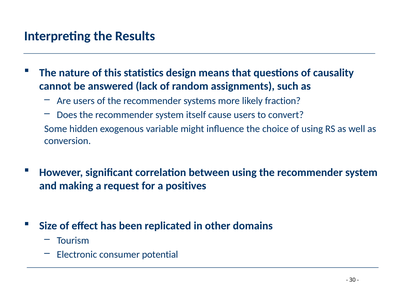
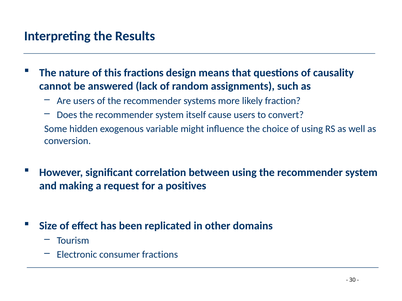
this statistics: statistics -> fractions (144, 73)
consumer potential: potential -> fractions (160, 255)
